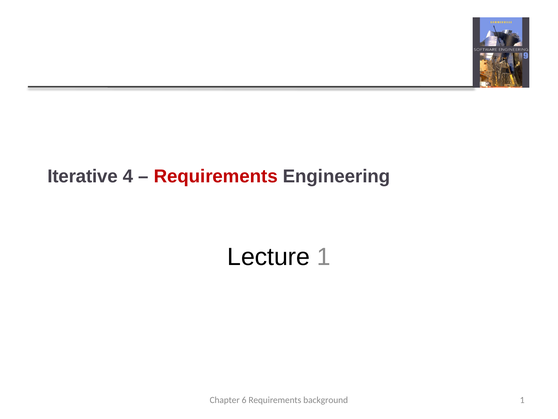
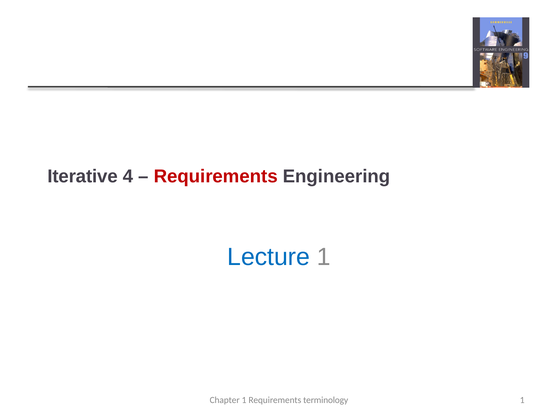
Lecture colour: black -> blue (269, 257)
Chapter 6: 6 -> 1 (244, 400)
background: background -> terminology (326, 400)
